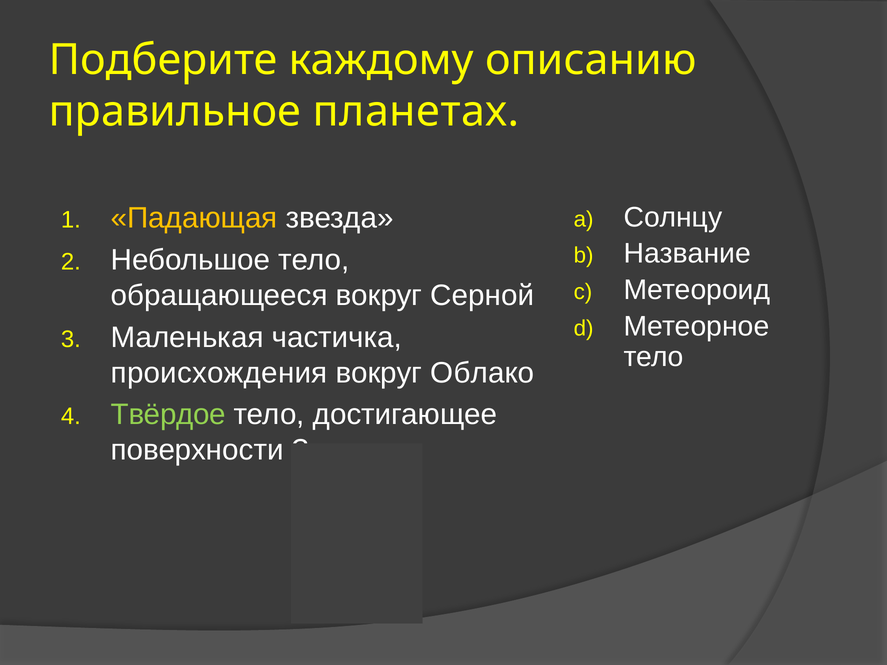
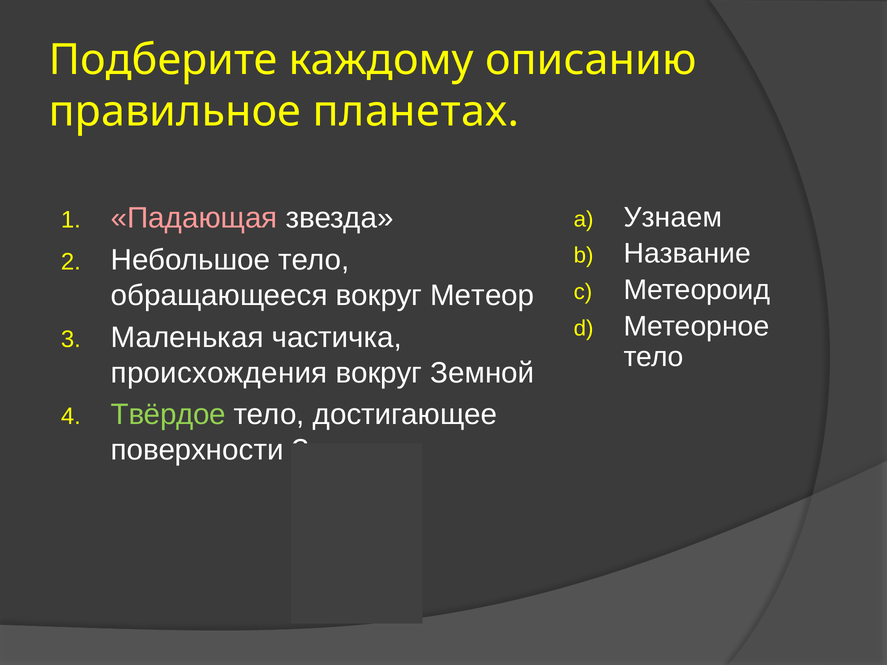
Падающая colour: yellow -> pink (194, 218)
Солнцу: Солнцу -> Узнаем (673, 217)
Серной: Серной -> Метеор (482, 296)
Облако: Облако -> Земной (482, 373)
